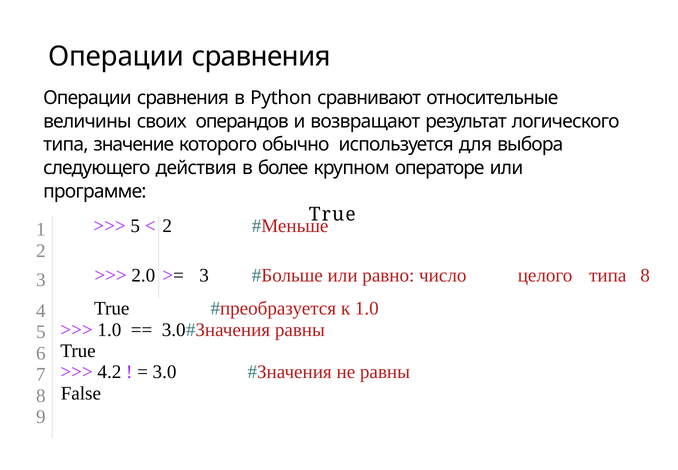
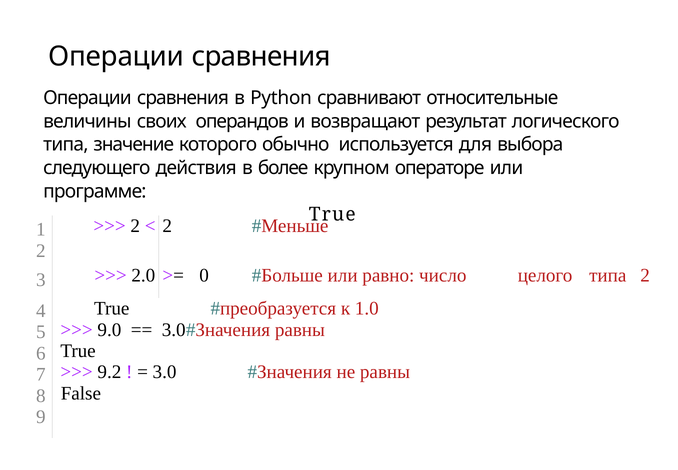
5: 5 -> 2 (135, 226)
3: 3 -> 0 (204, 275)
типа 8: 8 -> 2 (645, 275)
1.0: 1.0 -> 9.0 (109, 329)
4.2: 4.2 -> 9.2 (109, 372)
